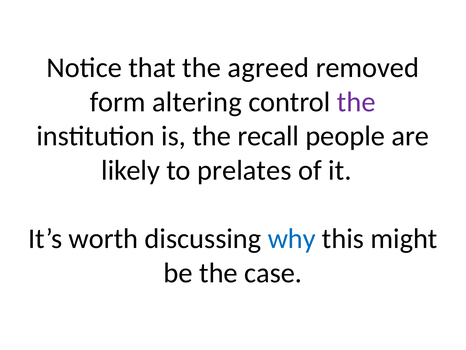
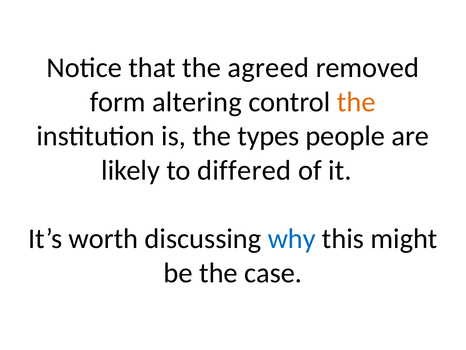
the colour: purple -> orange (356, 102)
recall: recall -> types (268, 136)
prelates: prelates -> differed (244, 170)
